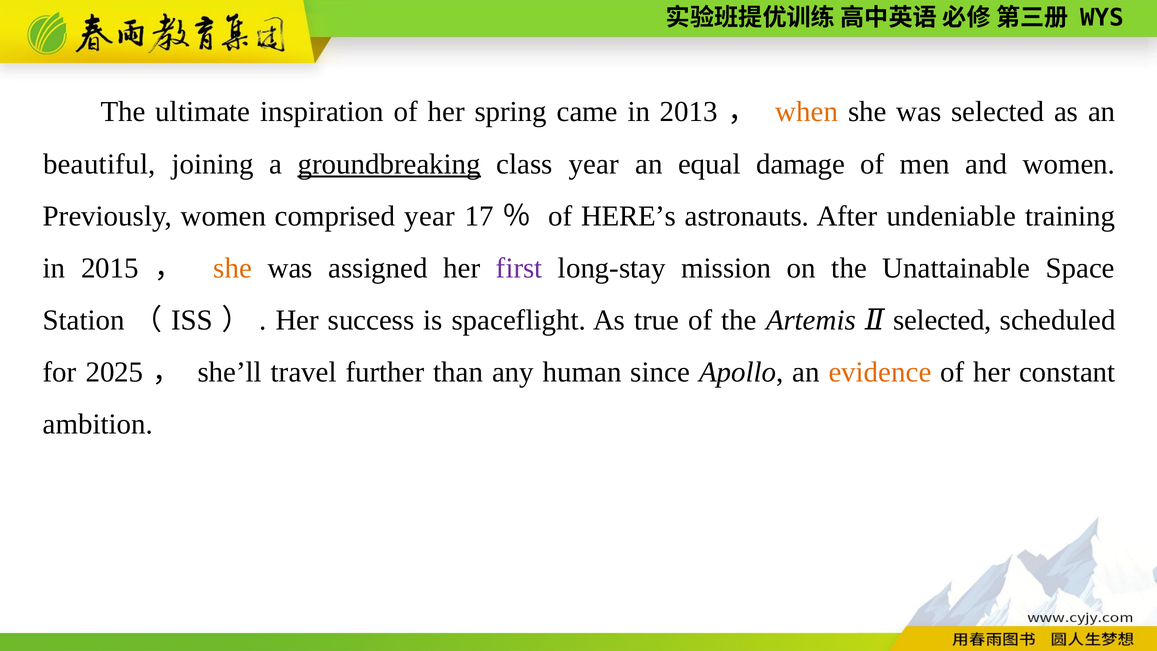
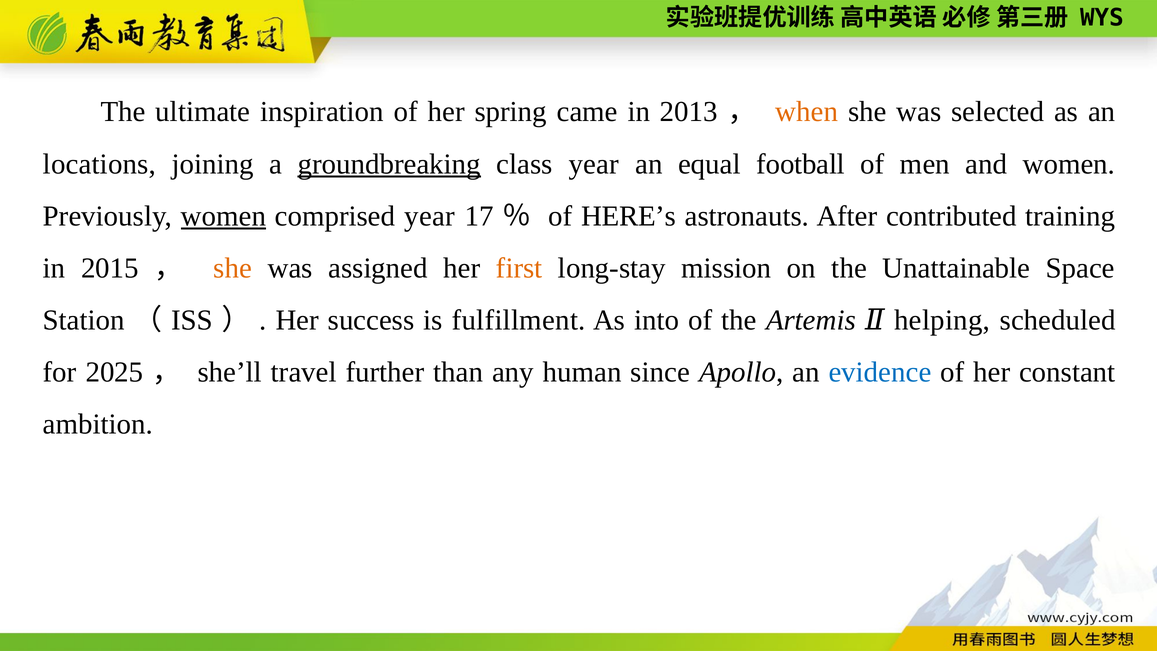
beautiful: beautiful -> locations (99, 164)
damage: damage -> football (801, 164)
women underline: none -> present (223, 216)
undeniable: undeniable -> contributed (951, 216)
first colour: purple -> orange (519, 268)
spaceflight: spaceflight -> fulfillment (519, 320)
true: true -> into (657, 320)
Ⅱ selected: selected -> helping (942, 320)
evidence colour: orange -> blue (880, 372)
